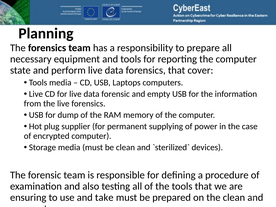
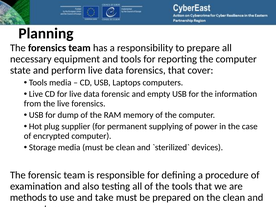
ensuring: ensuring -> methods (28, 197)
